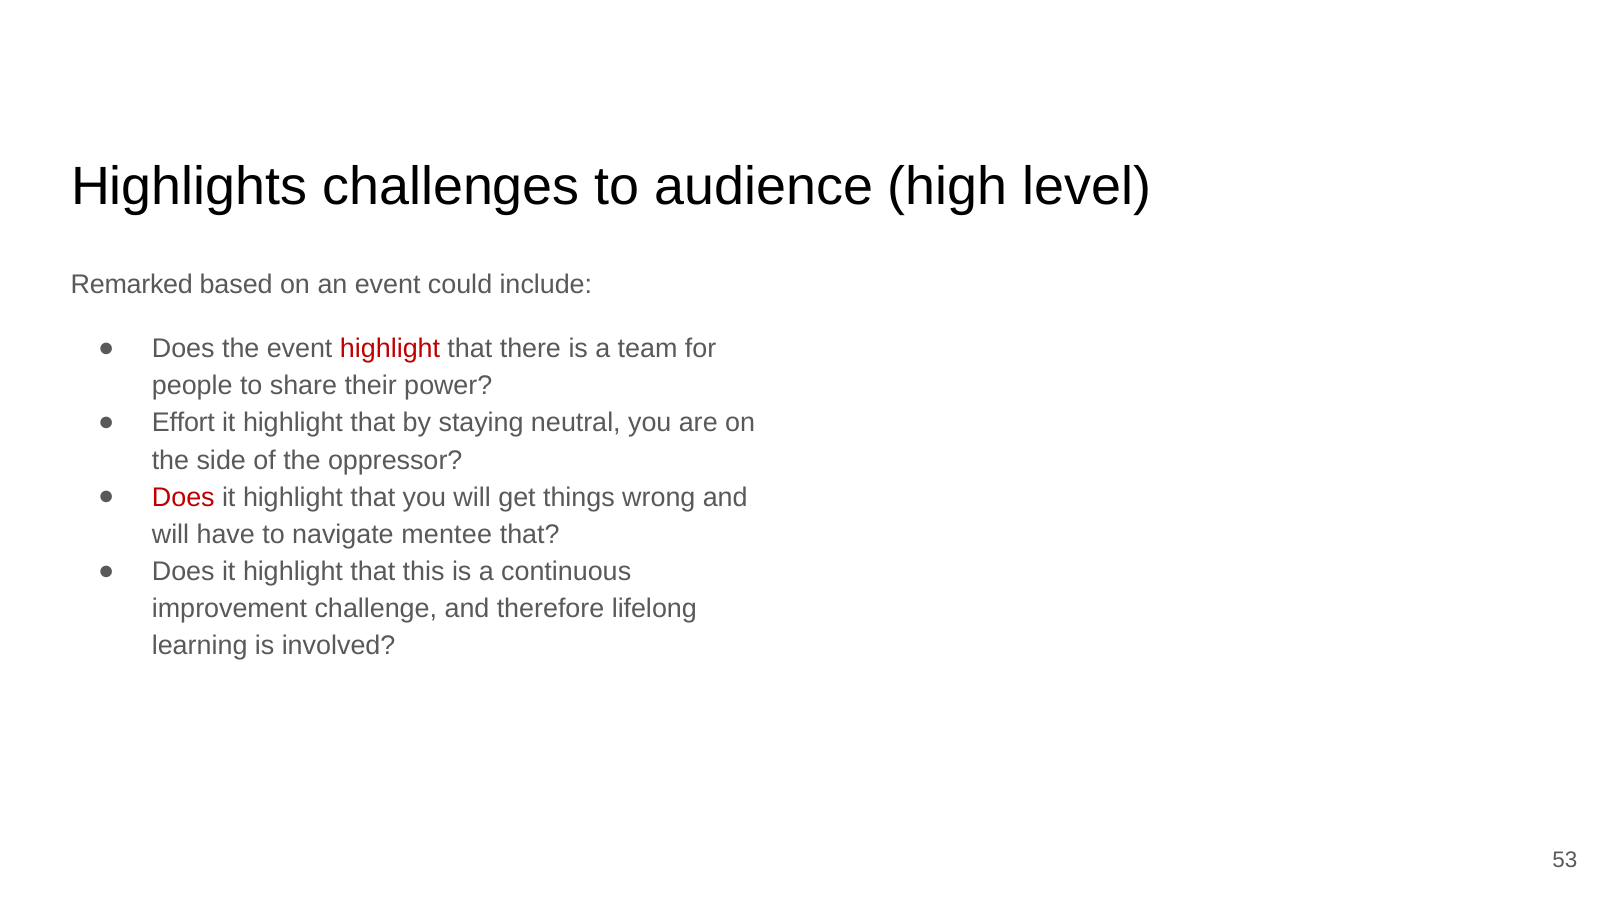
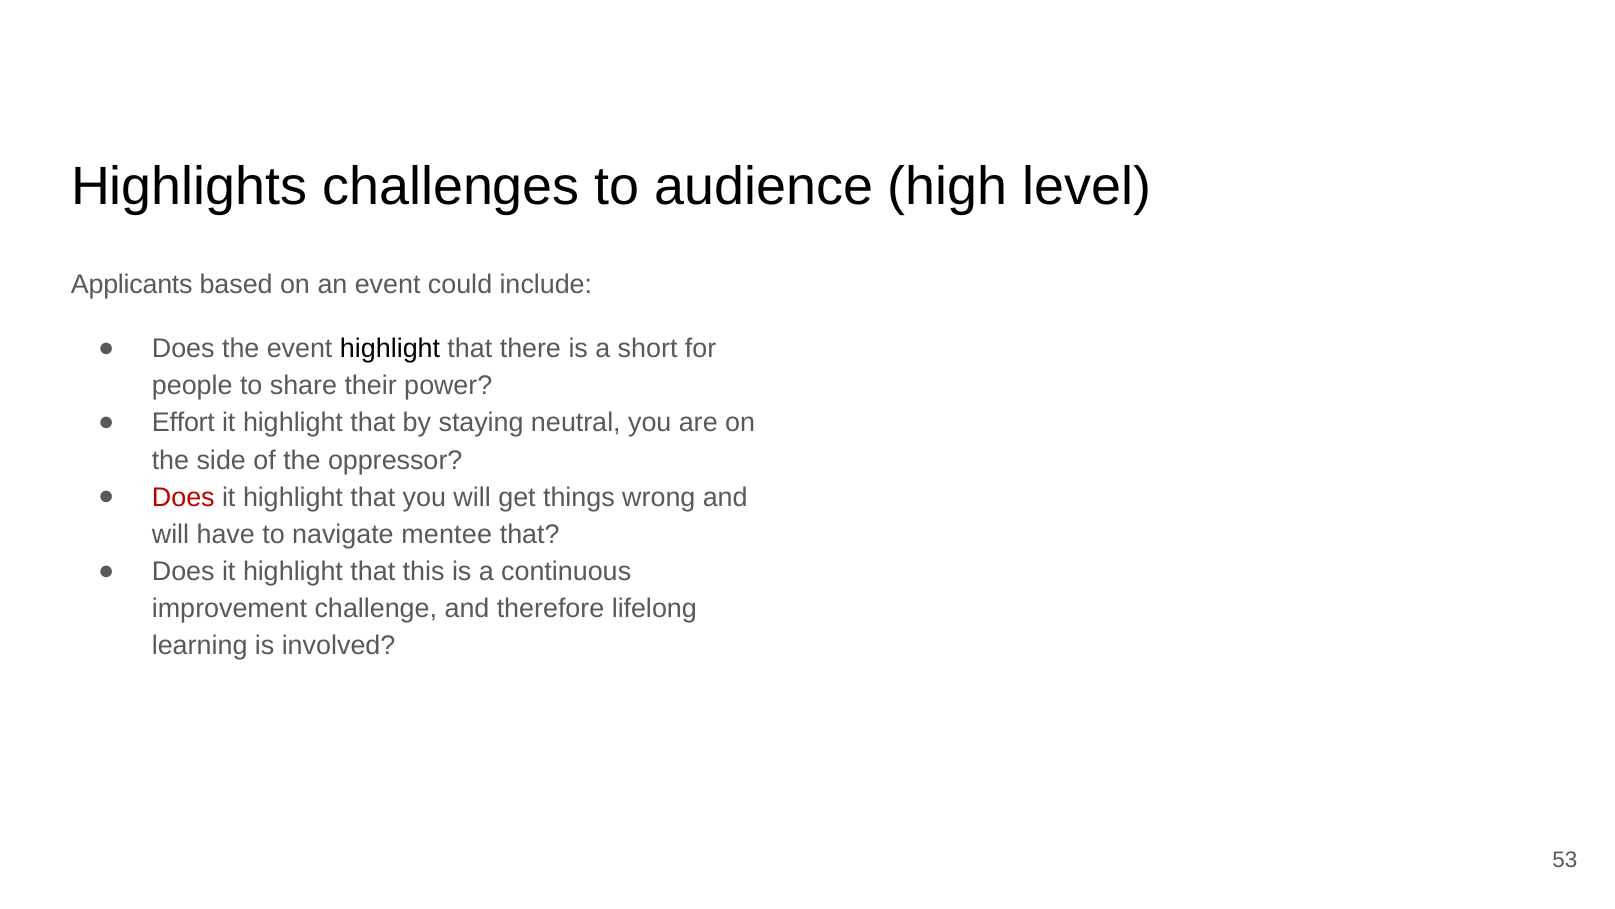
Remarked: Remarked -> Applicants (132, 284)
highlight colour: red -> black (390, 348)
team: team -> short (648, 348)
